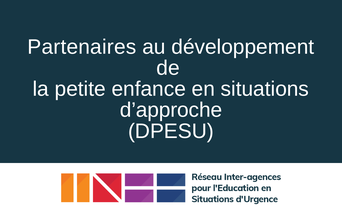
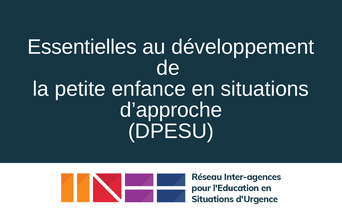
Partenaires: Partenaires -> Essentielles (82, 47)
